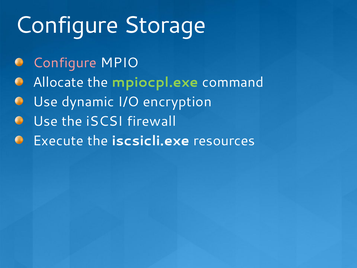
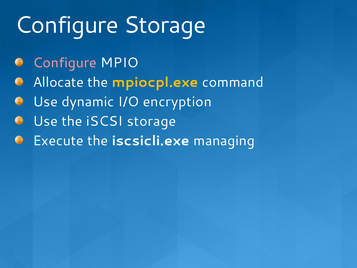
mpiocpl.exe colour: light green -> yellow (155, 82)
iSCSI firewall: firewall -> storage (152, 121)
resources: resources -> managing (224, 141)
